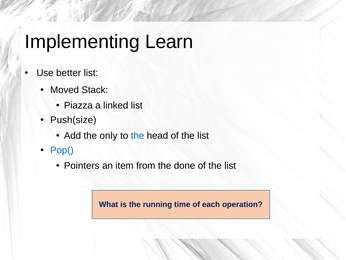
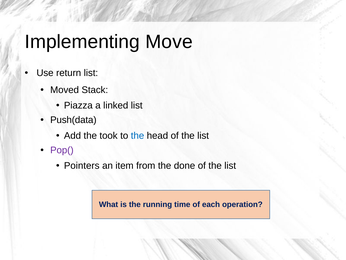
Learn: Learn -> Move (169, 42)
better: better -> return (69, 73)
Push(size: Push(size -> Push(data (73, 120)
only: only -> took (109, 135)
Pop( colour: blue -> purple (62, 150)
